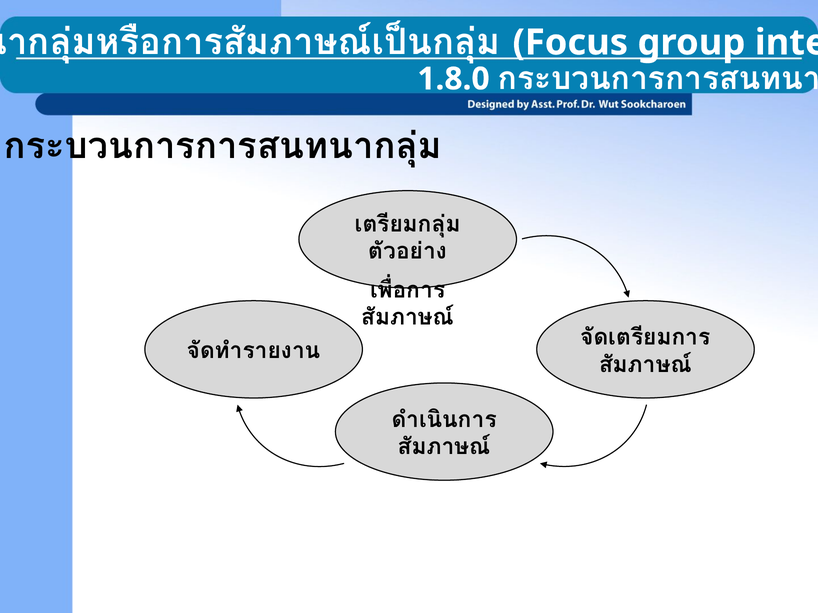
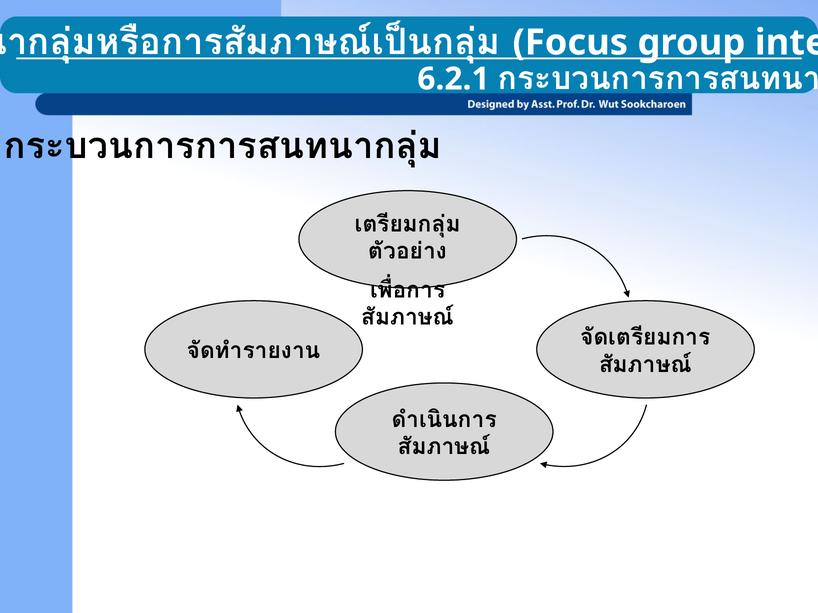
1.8.0: 1.8.0 -> 6.2.1 (453, 79)
